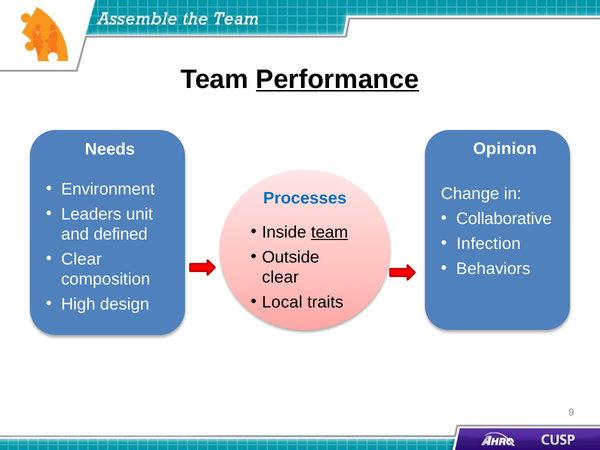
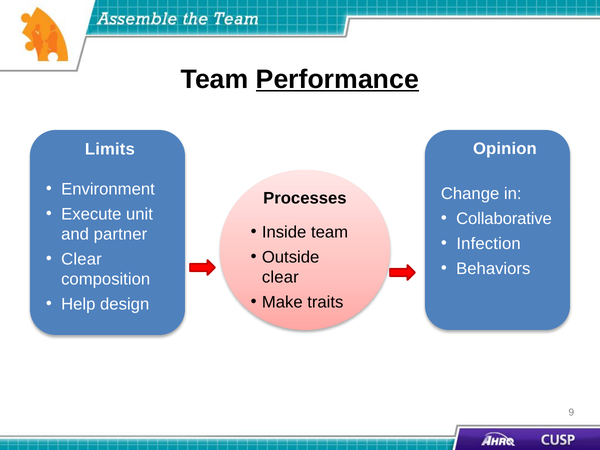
Needs: Needs -> Limits (110, 149)
Processes colour: blue -> black (305, 198)
Leaders: Leaders -> Execute (91, 214)
team underline: present -> none (330, 232)
defined: defined -> partner (120, 234)
Local: Local -> Make (282, 302)
High: High -> Help (78, 304)
